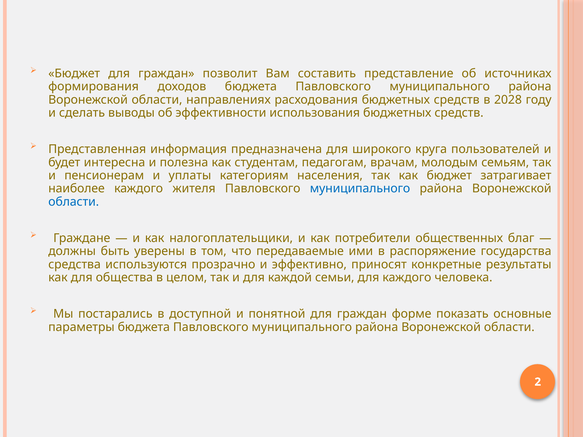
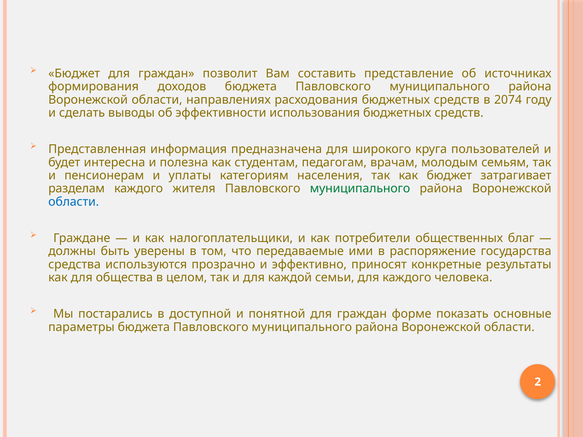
2028: 2028 -> 2074 (508, 100)
наиболее: наиболее -> разделам (77, 189)
муниципального colour: blue -> green (360, 189)
